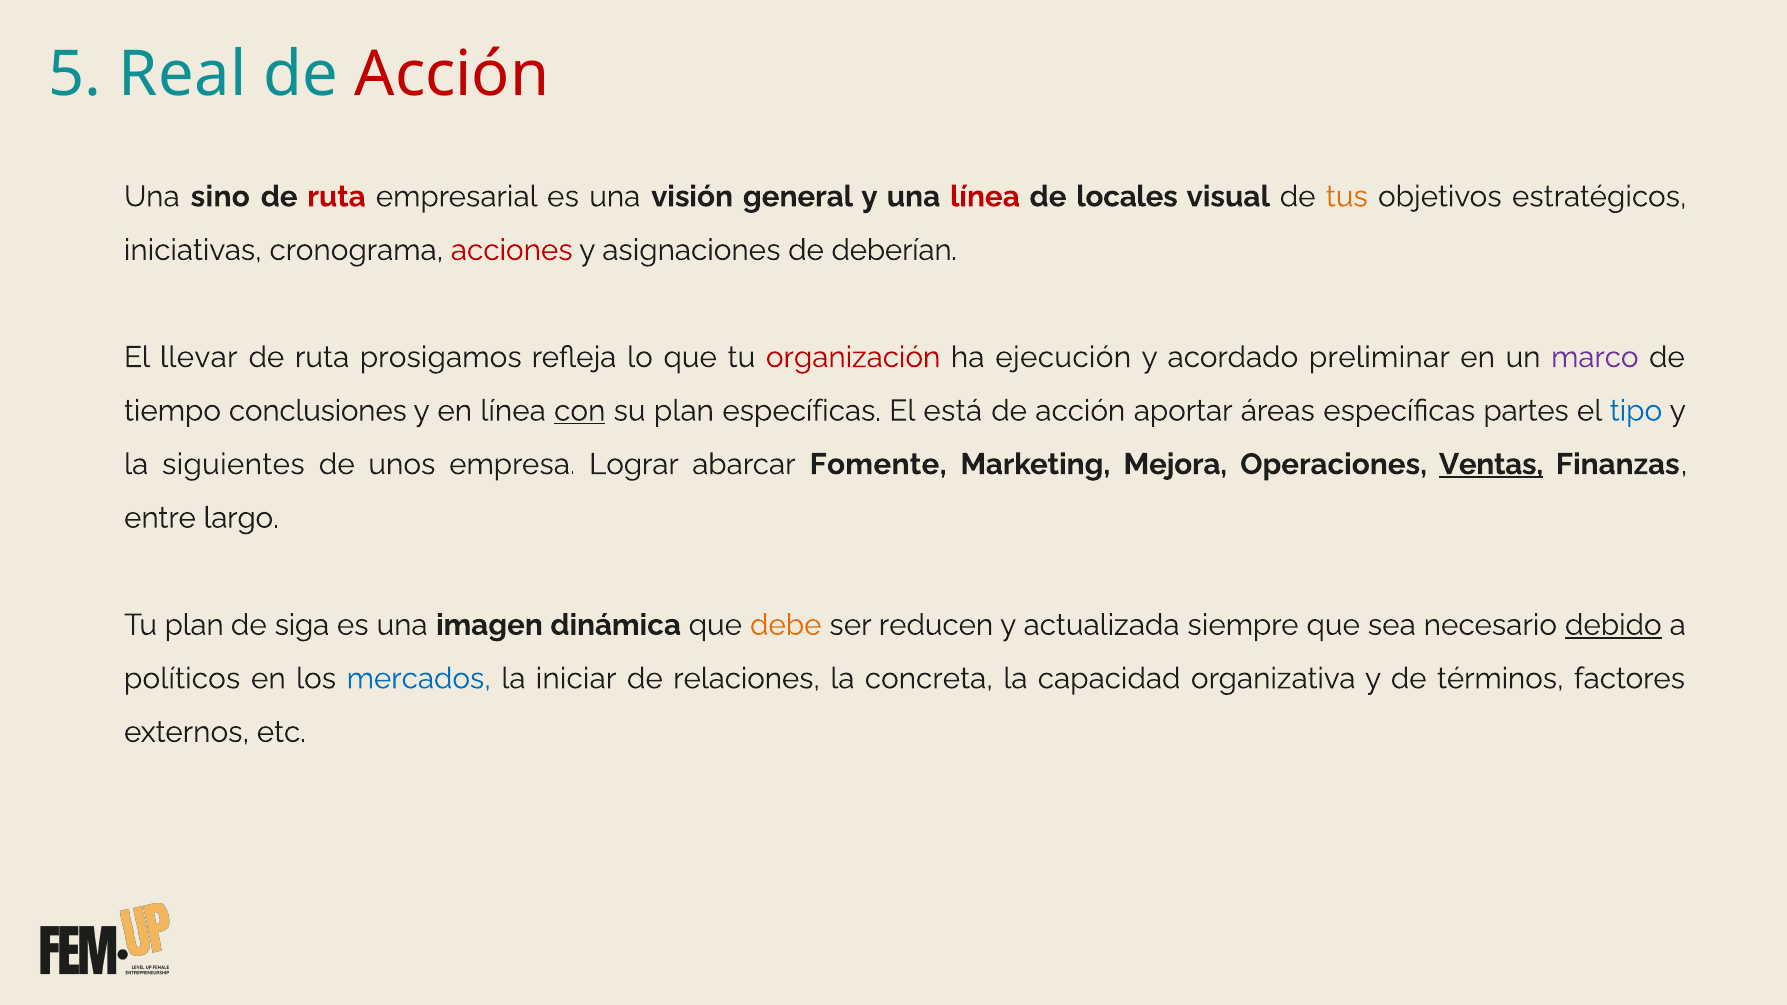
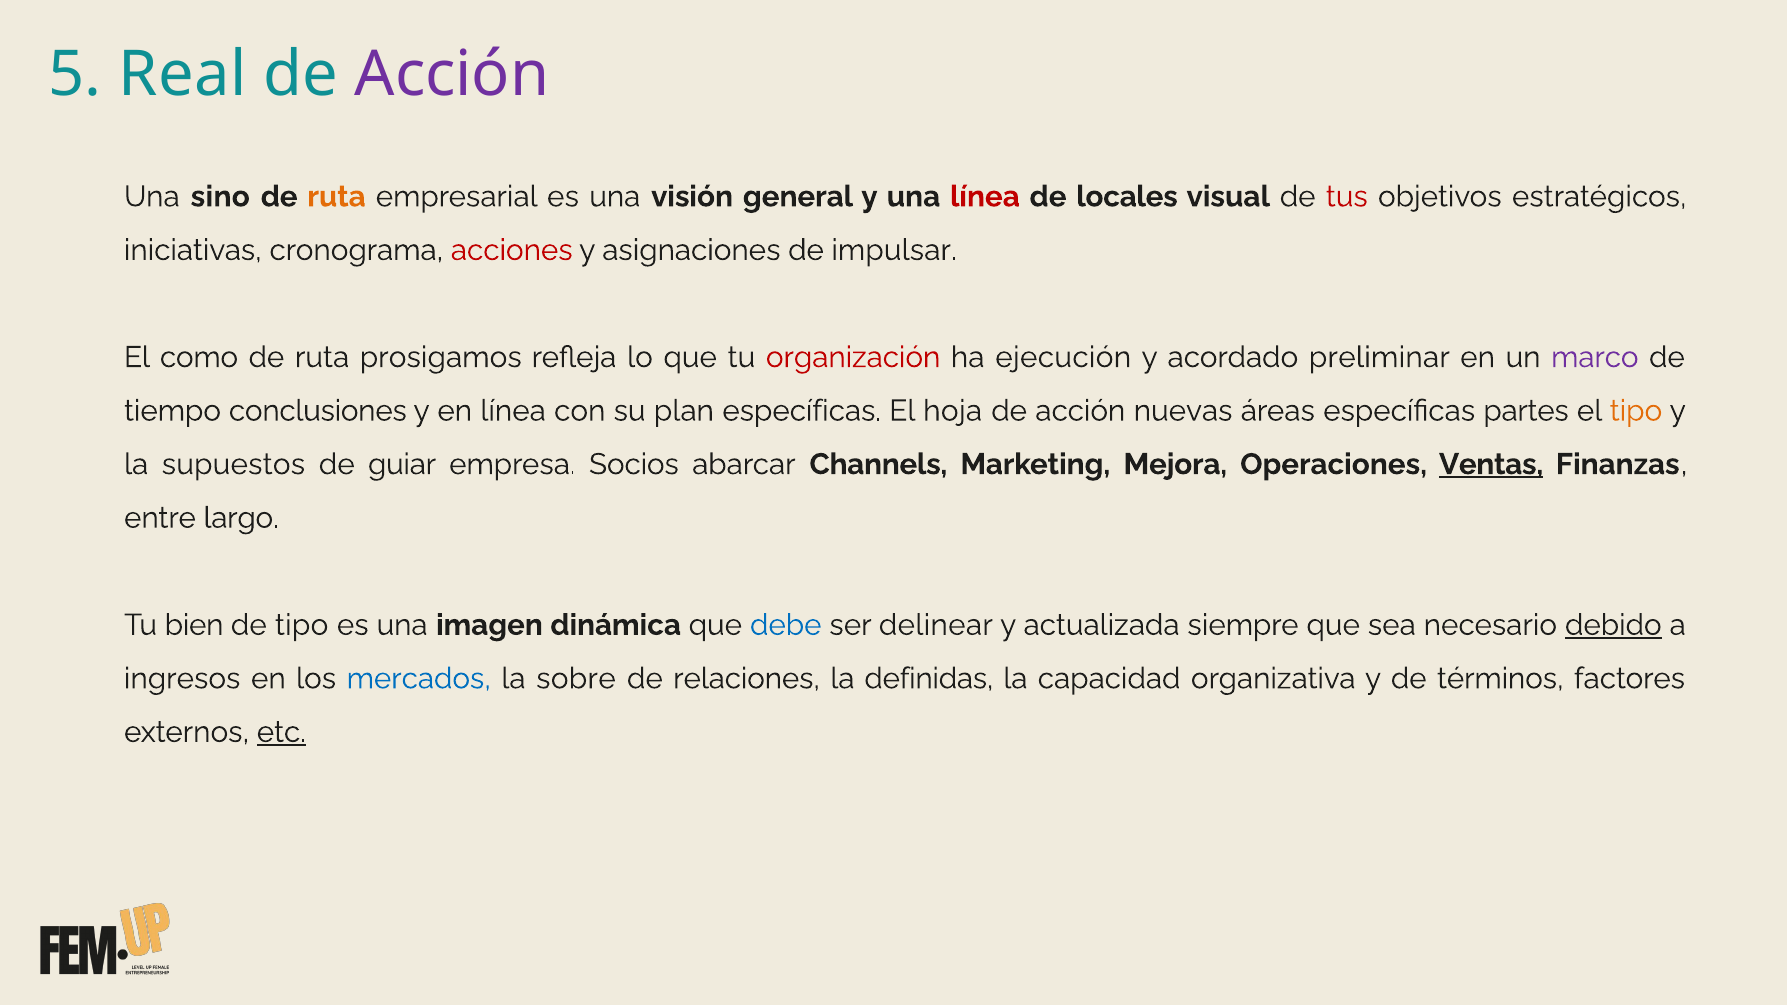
Acción colour: red -> purple (452, 75)
ruta colour: red -> orange (337, 197)
tus colour: orange -> red (1347, 197)
deberían: deberían -> impulsar (894, 250)
llevar: llevar -> como (199, 357)
con underline: present -> none (580, 411)
está: está -> hoja (953, 411)
aportar: aportar -> nuevas (1183, 411)
tipo colour: blue -> orange (1636, 411)
siguientes: siguientes -> supuestos (233, 464)
unos: unos -> guiar (402, 464)
Lograr: Lograr -> Socios (634, 464)
Fomente: Fomente -> Channels (878, 464)
Tu plan: plan -> bien (194, 625)
de siga: siga -> tipo (302, 625)
debe colour: orange -> blue (786, 625)
reducen: reducen -> delinear (936, 625)
políticos: políticos -> ingresos (182, 679)
iniciar: iniciar -> sobre (576, 679)
concreta: concreta -> definidas (929, 679)
etc underline: none -> present (281, 732)
